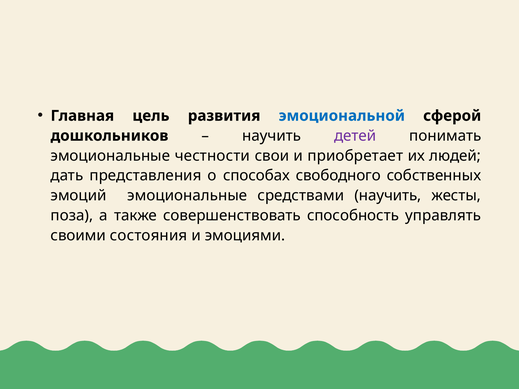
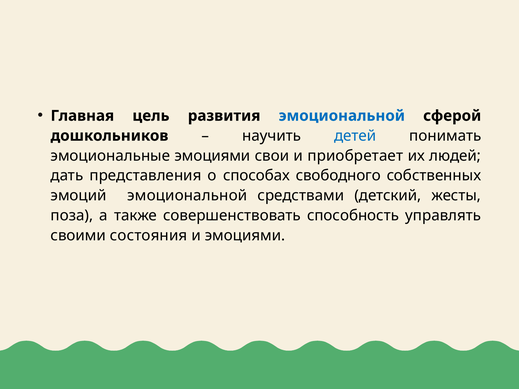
детей colour: purple -> blue (355, 136)
эмоциональные честности: честности -> эмоциями (213, 156)
эмоций эмоциональные: эмоциональные -> эмоциональной (187, 196)
средствами научить: научить -> детский (388, 196)
